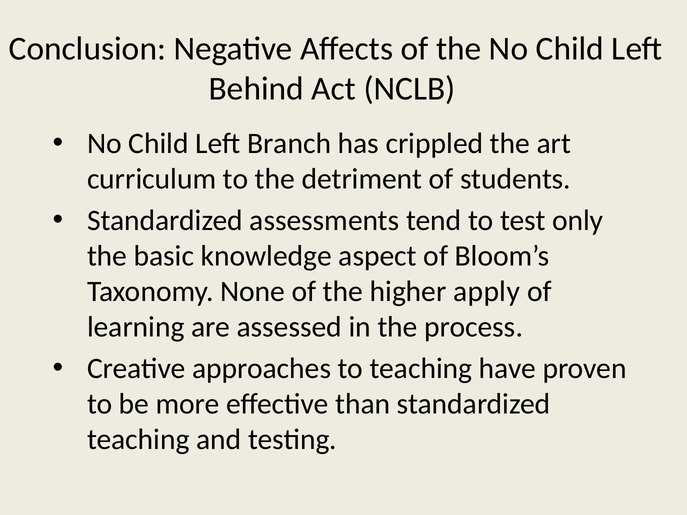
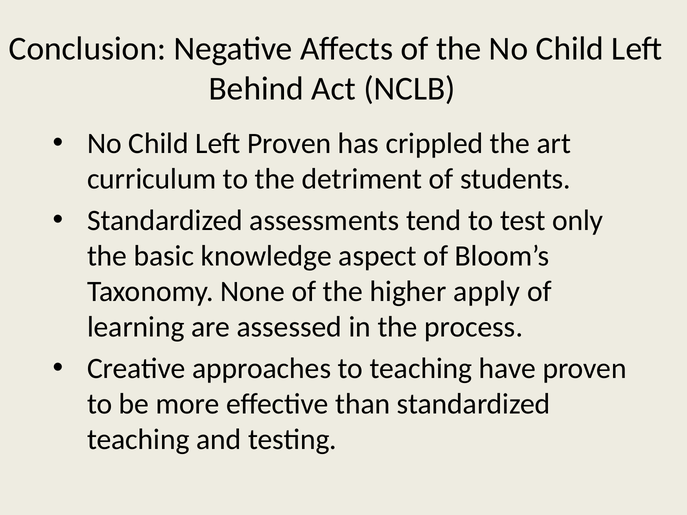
Left Branch: Branch -> Proven (289, 143)
